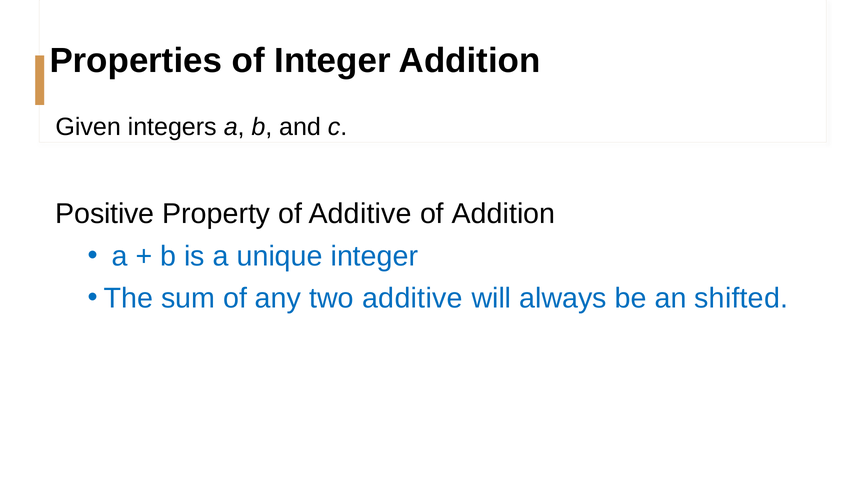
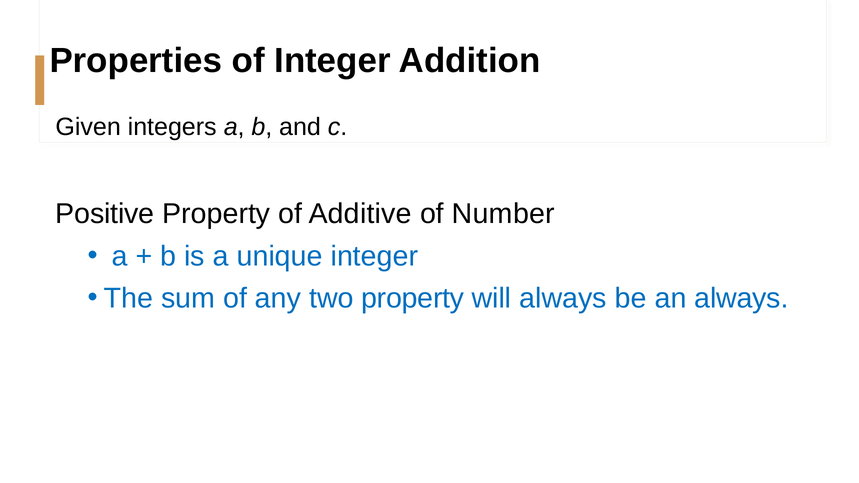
of Addition: Addition -> Number (503, 214)
two additive: additive -> property (413, 299)
an shifted: shifted -> always (741, 299)
